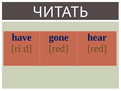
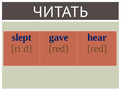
have: have -> slept (22, 37)
gone: gone -> gave (59, 37)
